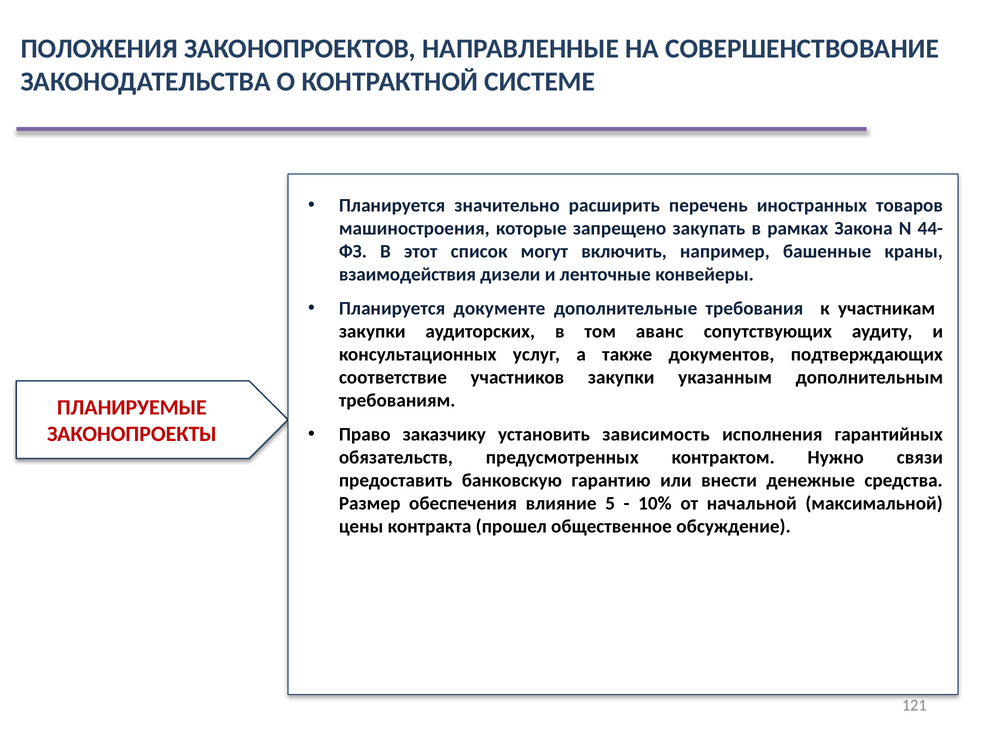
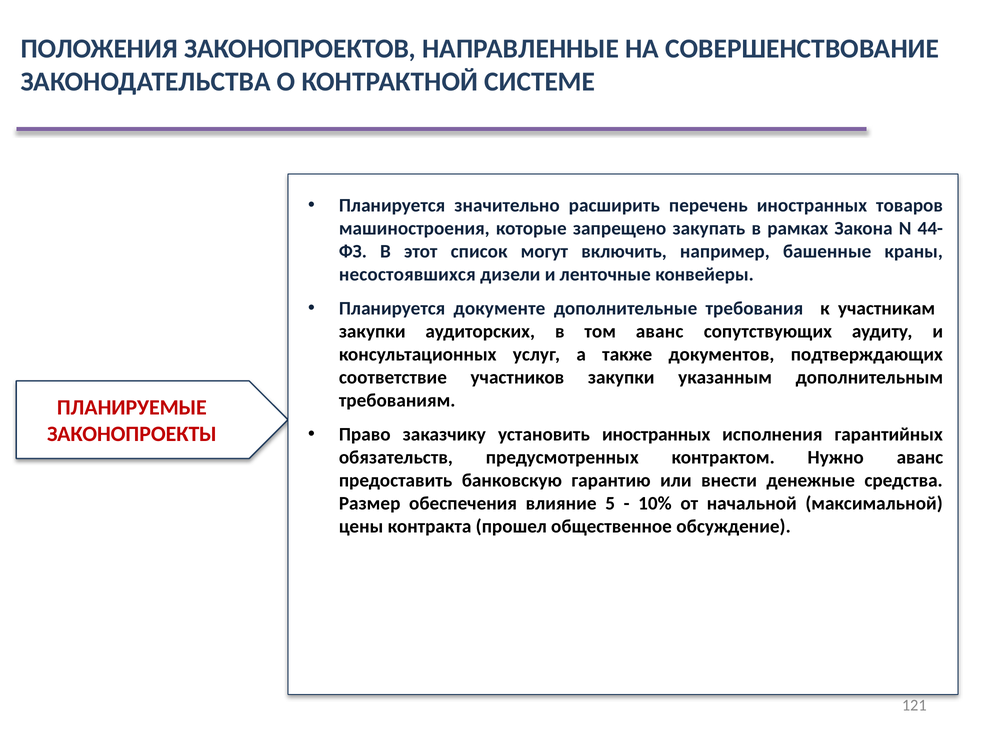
взаимодействия: взаимодействия -> несостоявшихся (407, 275)
установить зависимость: зависимость -> иностранных (656, 435)
Нужно связи: связи -> аванс (920, 458)
